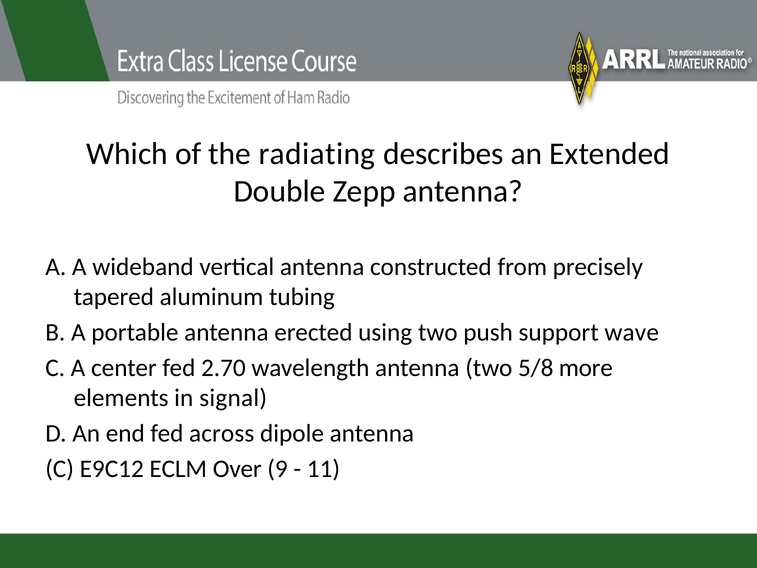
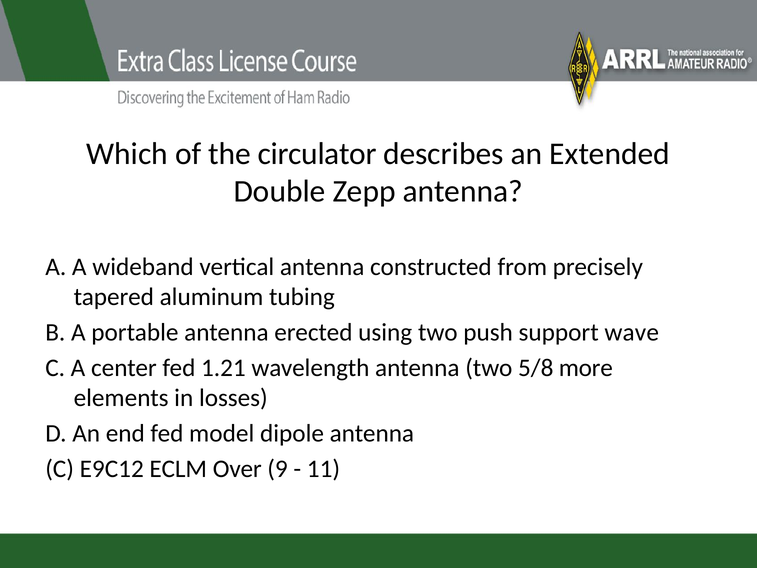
radiating: radiating -> circulator (317, 154)
2.70: 2.70 -> 1.21 (223, 368)
signal: signal -> losses (233, 398)
across: across -> model (222, 433)
